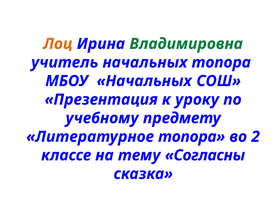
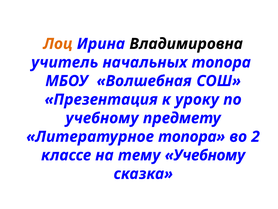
Владимировна colour: green -> black (186, 44)
МБОУ Начальных: Начальных -> Волшебная (144, 81)
тему Согласны: Согласны -> Учебному (205, 155)
